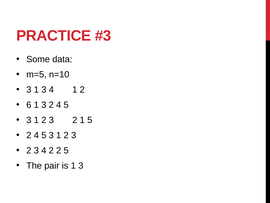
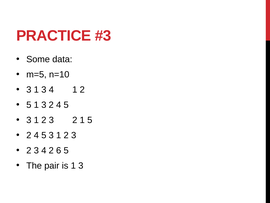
6: 6 -> 5 (29, 105)
2 2: 2 -> 6 (59, 150)
